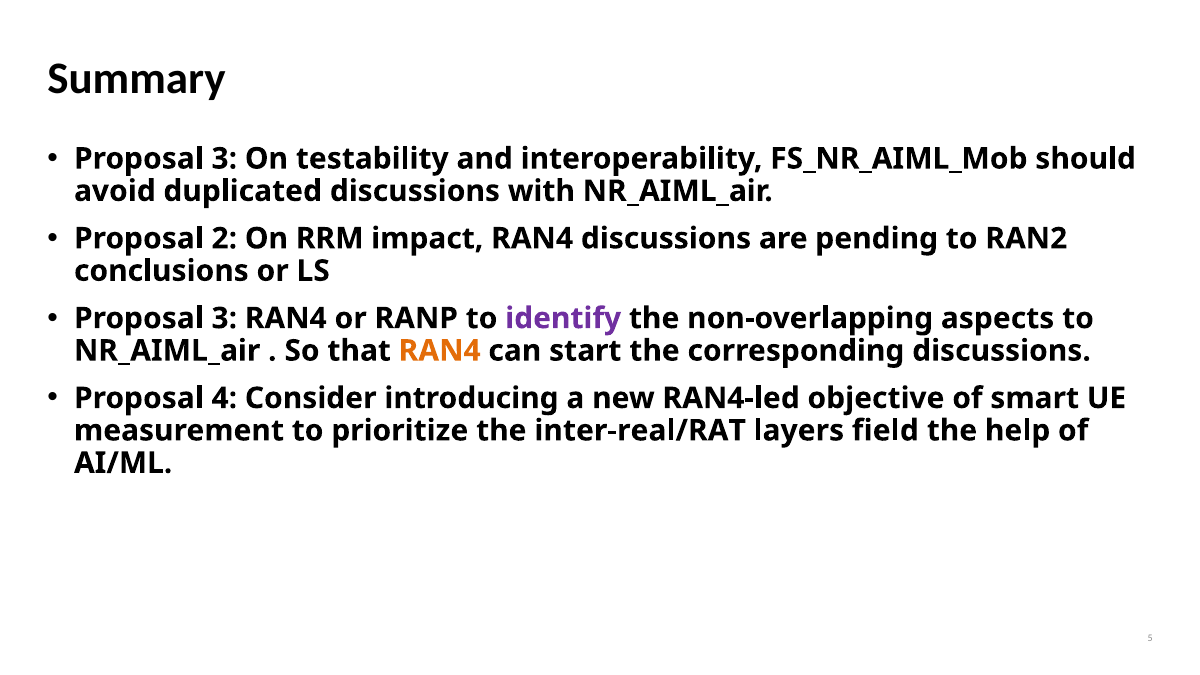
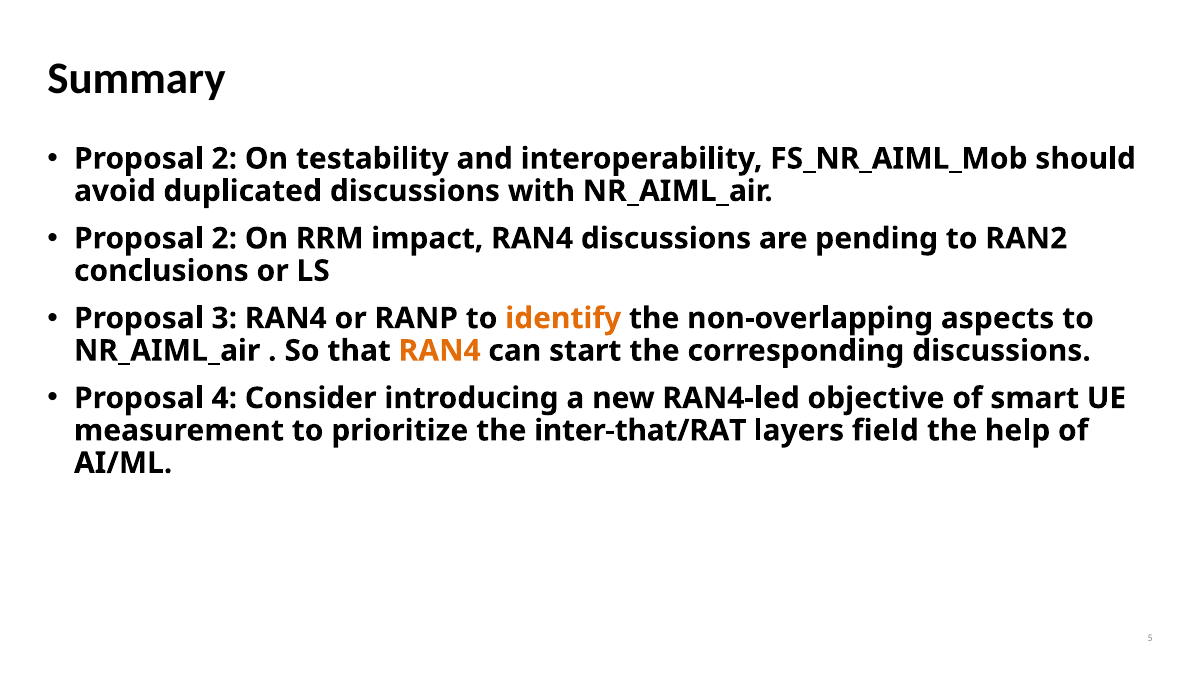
3: 3 -> 2 (224, 159)
identify colour: purple -> orange (563, 318)
inter-real/RAT: inter-real/RAT -> inter-that/RAT (640, 431)
